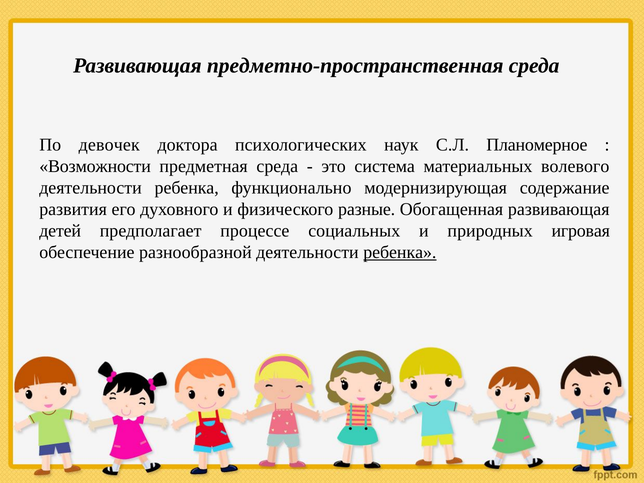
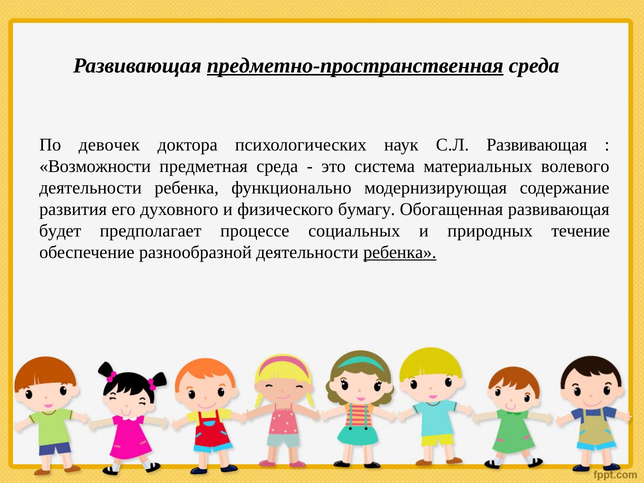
предметно-пространственная underline: none -> present (355, 65)
С.Л Планомерное: Планомерное -> Развивающая (537, 145)
разные: разные -> бумагу (367, 210)
детей: детей -> будет (60, 231)
игровая: игровая -> течение (581, 231)
